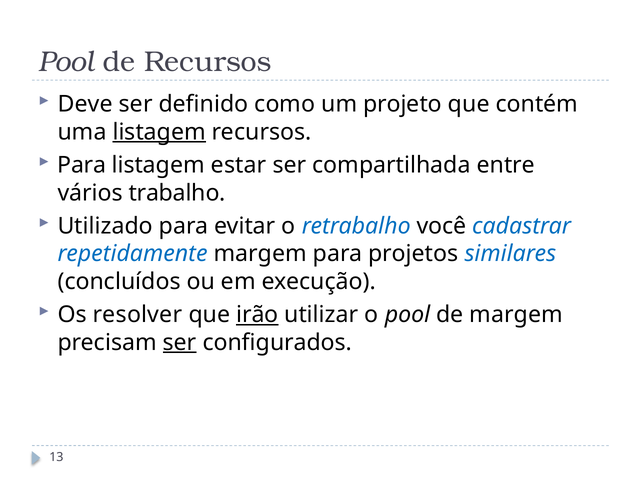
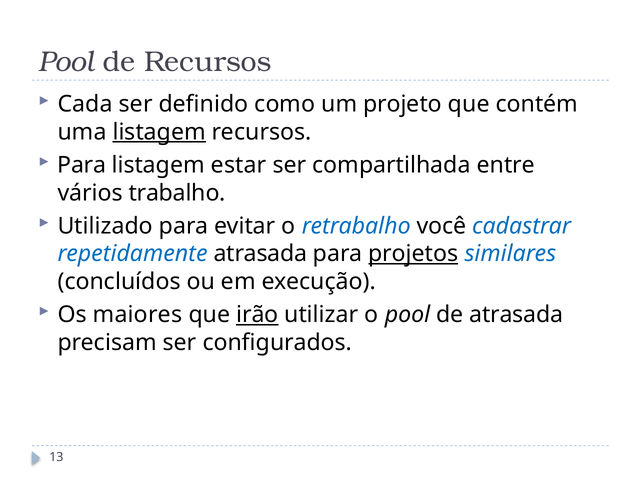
Deve: Deve -> Cada (85, 104)
repetidamente margem: margem -> atrasada (260, 254)
projetos underline: none -> present (413, 254)
resolver: resolver -> maiores (138, 315)
de margem: margem -> atrasada (516, 315)
ser underline: present -> none (180, 342)
